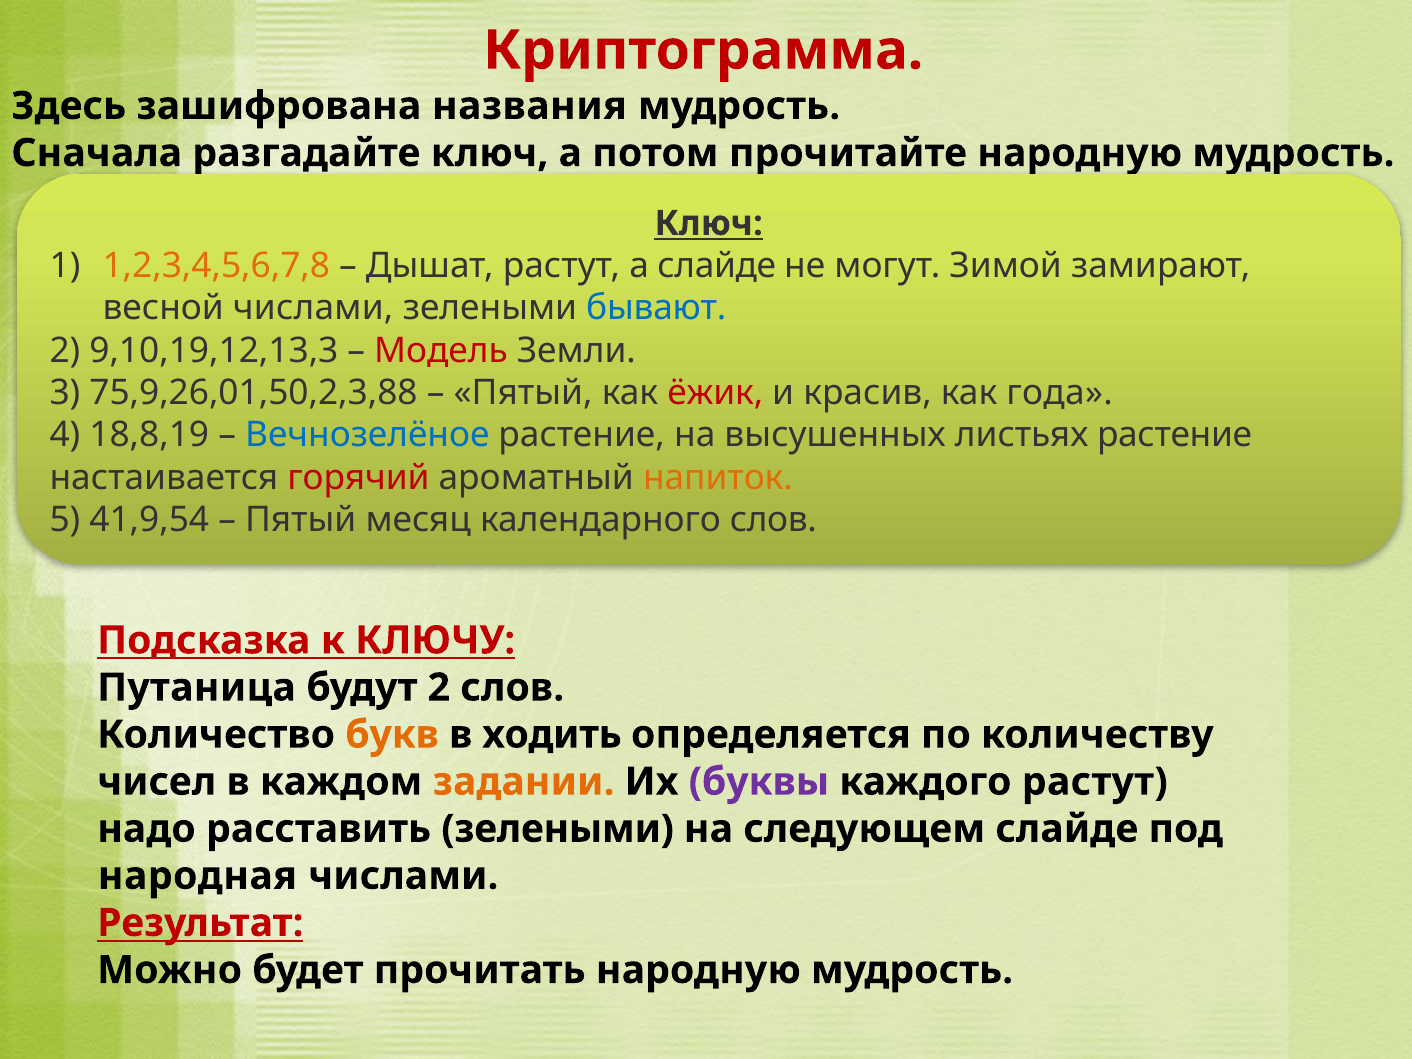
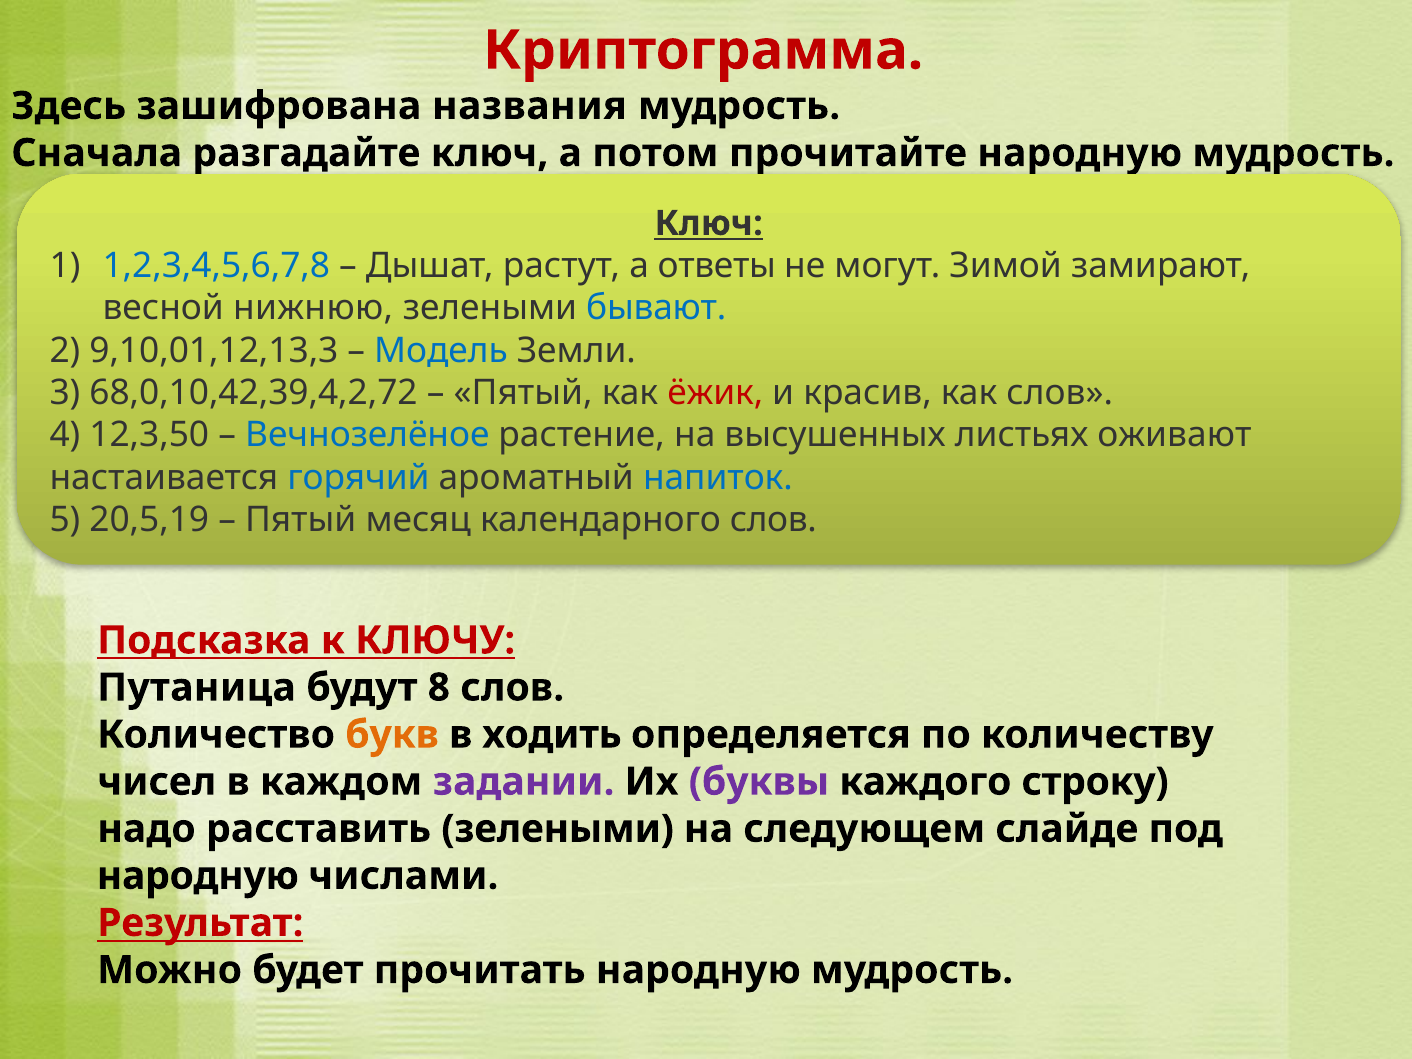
1,2,3,4,5,6,7,8 colour: orange -> blue (216, 266)
а слайде: слайде -> ответы (717, 266)
весной числами: числами -> нижнюю (313, 308)
9,10,19,12,13,3: 9,10,19,12,13,3 -> 9,10,01,12,13,3 (214, 350)
Модель colour: red -> blue (441, 350)
75,9,26,01,50,2,3,88: 75,9,26,01,50,2,3,88 -> 68,0,10,42,39,4,2,72 (253, 393)
как года: года -> слов (1060, 393)
18,8,19: 18,8,19 -> 12,3,50 (149, 435)
листьях растение: растение -> оживают (1174, 435)
горячий colour: red -> blue (358, 477)
напиток colour: orange -> blue (718, 477)
41,9,54: 41,9,54 -> 20,5,19 (149, 520)
будут 2: 2 -> 8 (439, 688)
задании colour: orange -> purple (524, 782)
каждого растут: растут -> строку (1095, 782)
народная: народная -> народную (198, 876)
